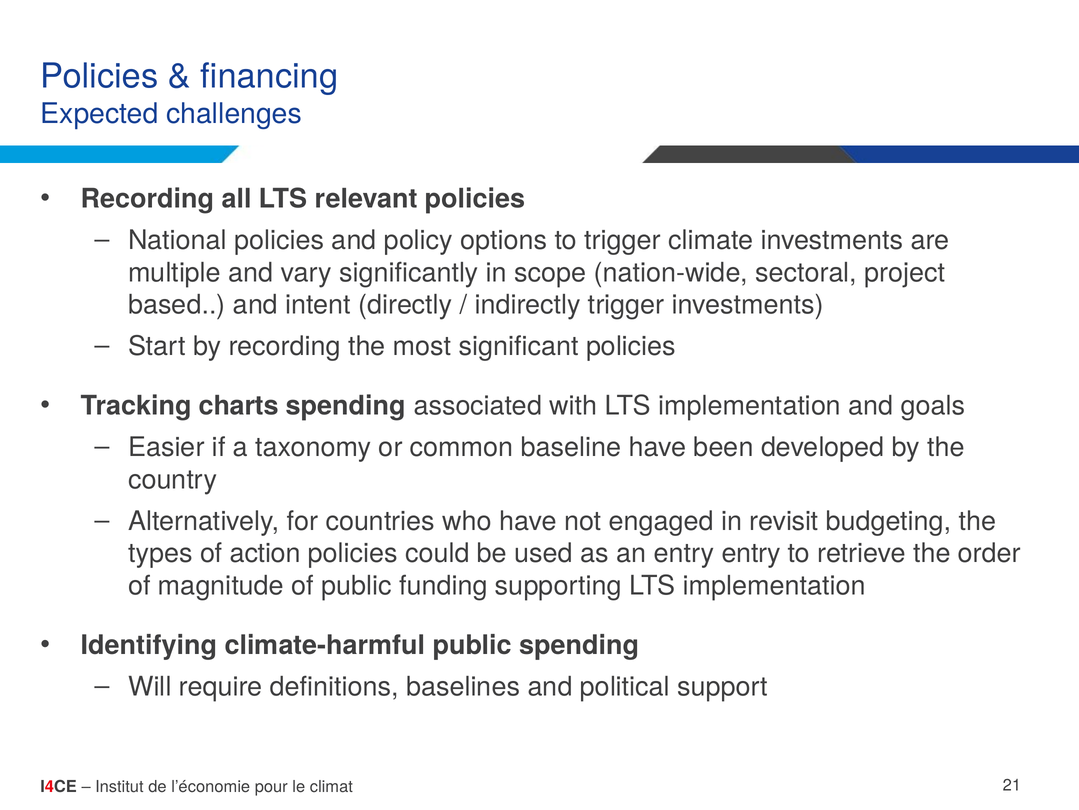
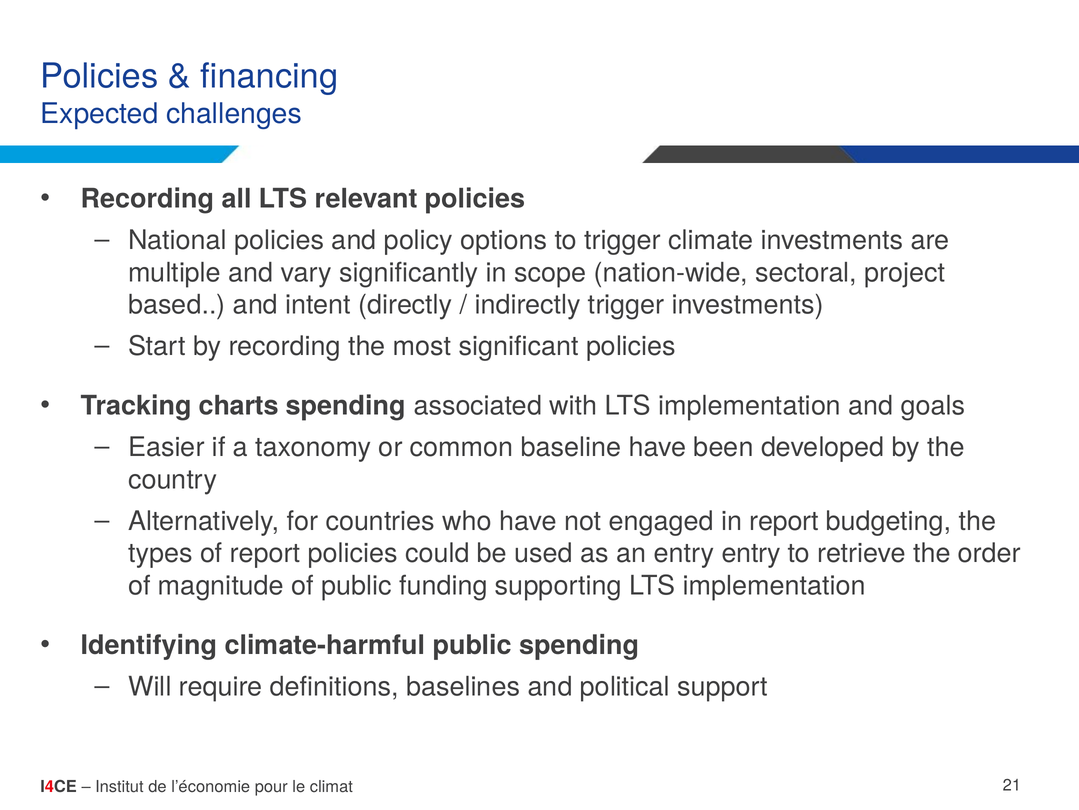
in revisit: revisit -> report (784, 521)
of action: action -> report (265, 553)
